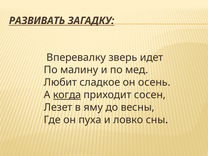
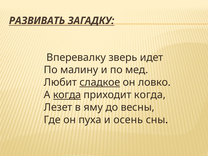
сладкое underline: none -> present (100, 82)
осень: осень -> ловко (154, 82)
приходит сосен: сосен -> когда (150, 95)
ловко: ловко -> осень (128, 120)
